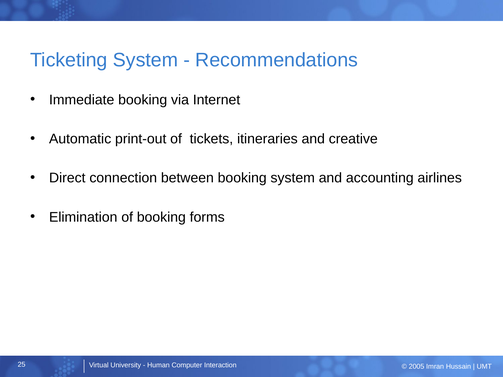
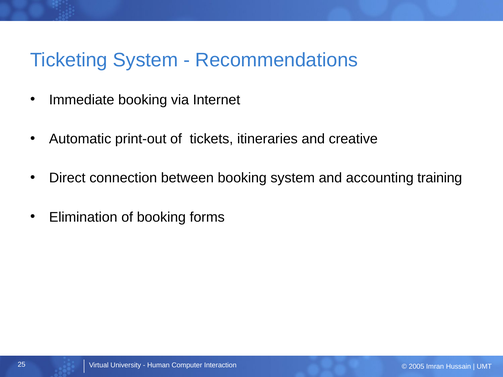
airlines: airlines -> training (440, 178)
